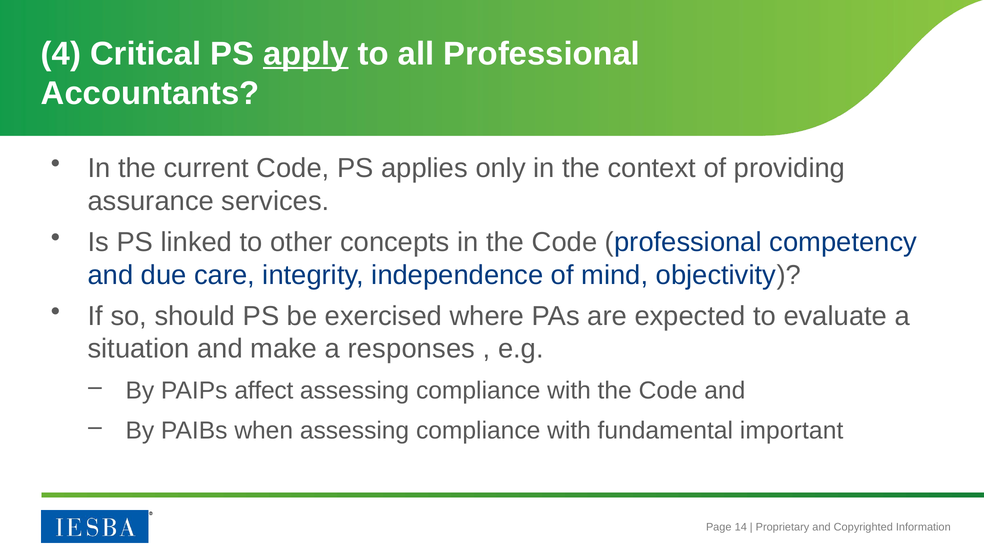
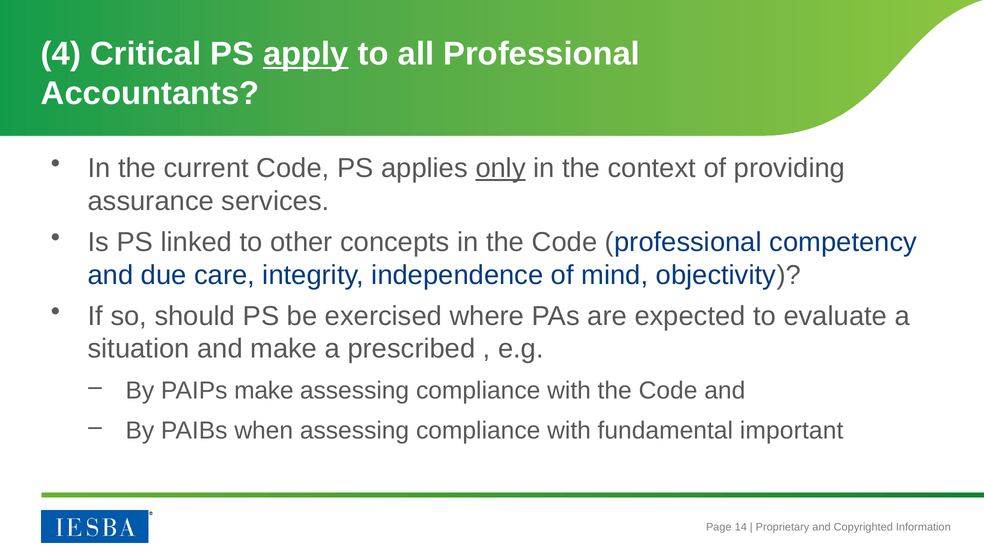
only underline: none -> present (501, 168)
responses: responses -> prescribed (411, 349)
PAIPs affect: affect -> make (264, 390)
